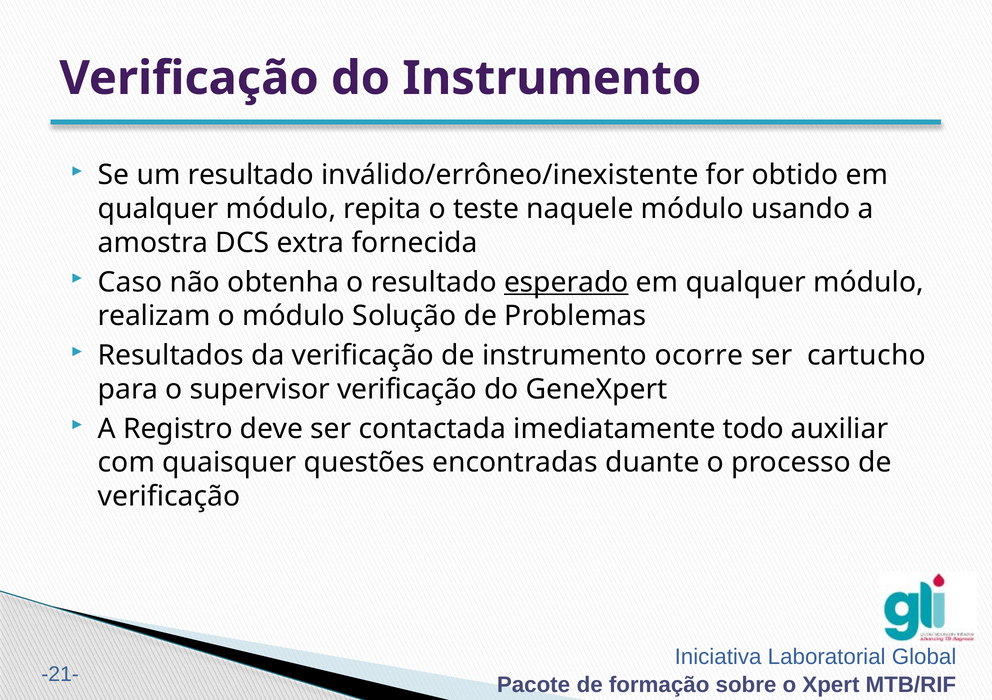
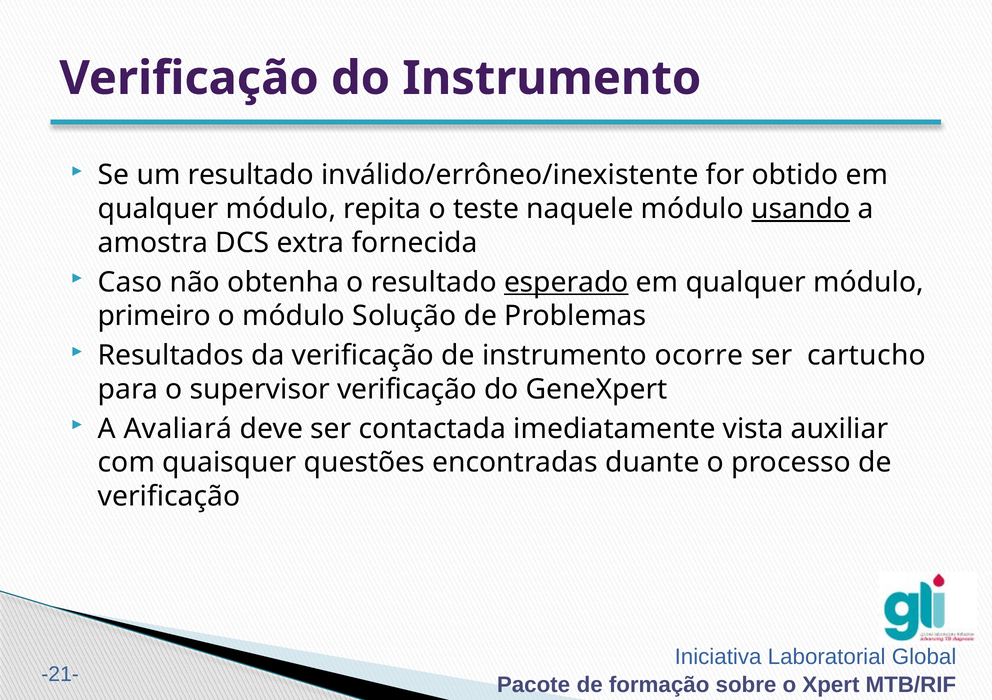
usando underline: none -> present (801, 209)
realizam: realizam -> primeiro (154, 316)
Registro: Registro -> Avaliará (178, 429)
todo: todo -> vista (753, 429)
